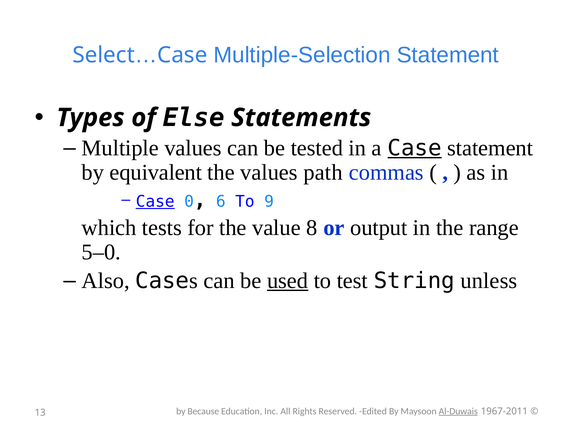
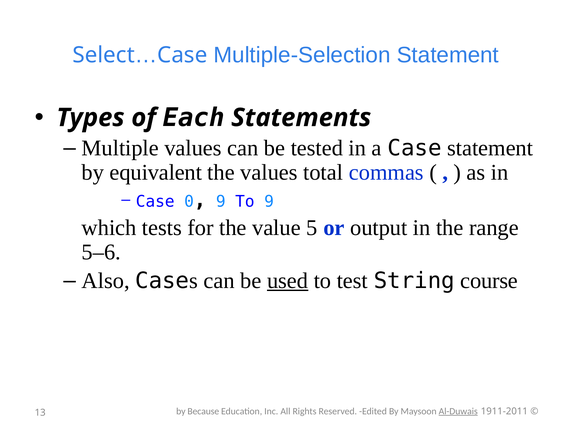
Else: Else -> Each (194, 118)
Case underline: present -> none (415, 148)
path: path -> total (323, 173)
Case underline: present -> none (155, 202)
6: 6 -> 9 (221, 202)
8: 8 -> 5 (312, 228)
5–0: 5–0 -> 5–6 (101, 252)
unless: unless -> course (489, 281)
1967-2011: 1967-2011 -> 1911-2011 (504, 412)
